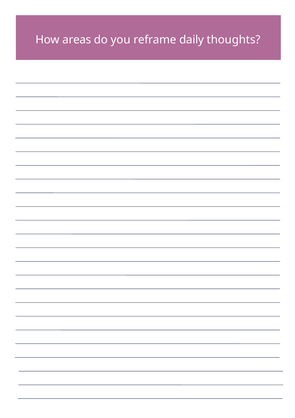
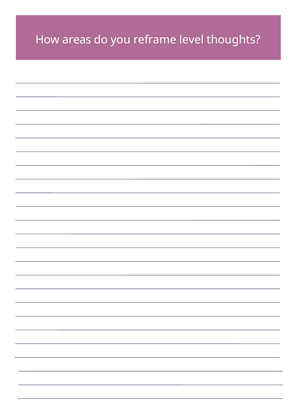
daily: daily -> level (192, 40)
